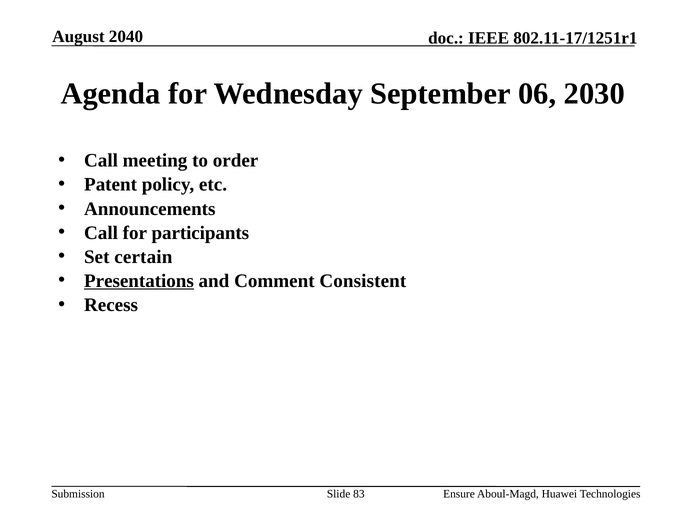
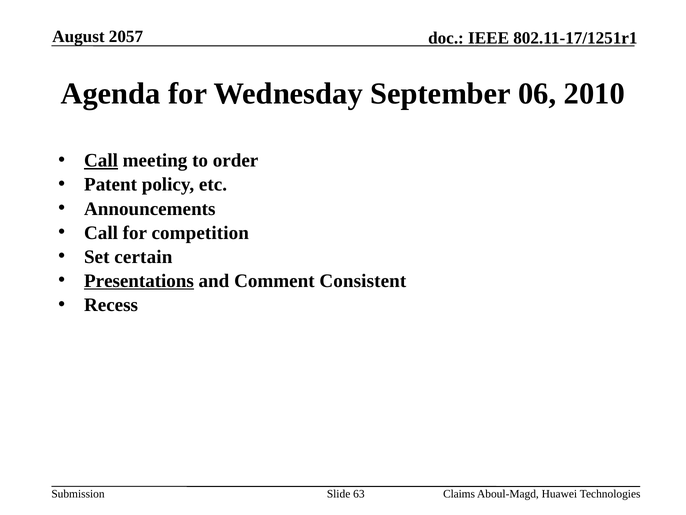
2040: 2040 -> 2057 (126, 36)
2030: 2030 -> 2010 (594, 94)
Call underline: none -> present (101, 160)
participants: participants -> competition (200, 233)
83: 83 -> 63 (359, 493)
Ensure: Ensure -> Claims (459, 493)
